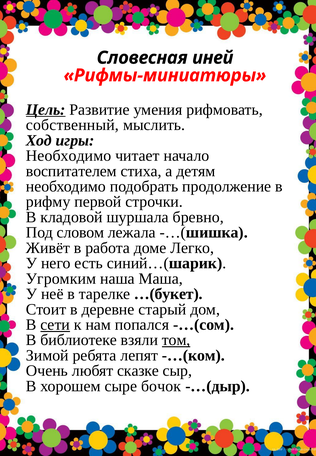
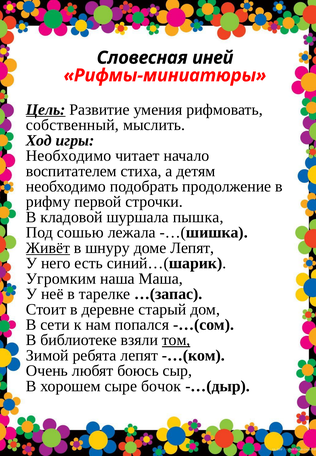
бревно: бревно -> пышка (198, 217)
словом: словом -> сошью (80, 233)
Живёт underline: none -> present (48, 248)
работа: работа -> шнуру (108, 248)
доме Легко: Легко -> Лепят (192, 248)
…(букет: …(букет -> …(запас (168, 294)
сети underline: present -> none (55, 325)
сказке: сказке -> боюсь (138, 371)
